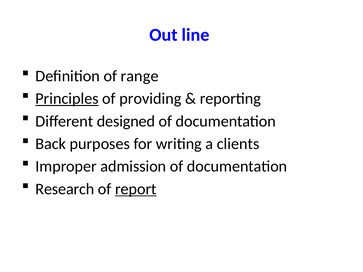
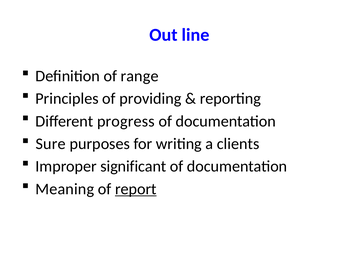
Principles underline: present -> none (67, 99)
designed: designed -> progress (126, 121)
Back: Back -> Sure (51, 144)
admission: admission -> significant (133, 167)
Research: Research -> Meaning (65, 189)
